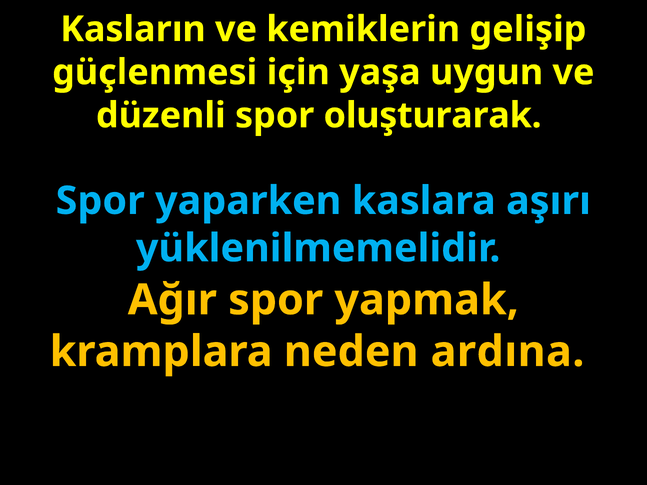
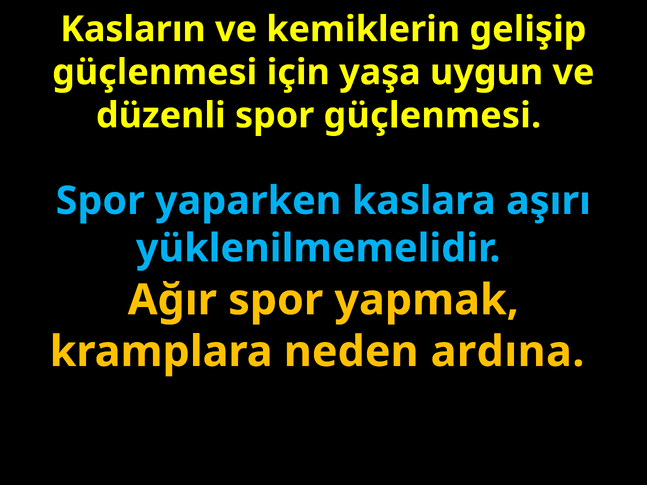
spor oluşturarak: oluşturarak -> güçlenmesi (432, 116)
